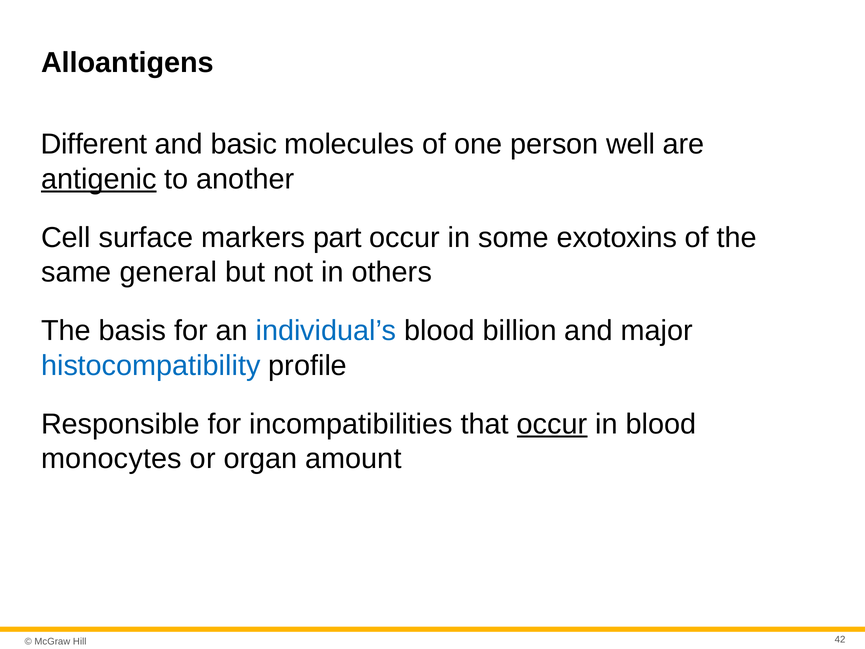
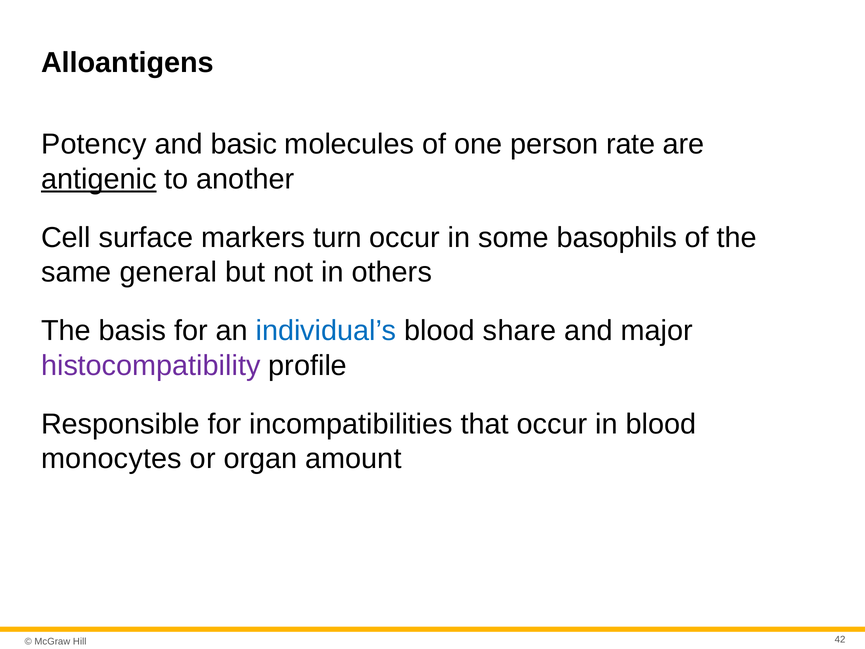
Different: Different -> Potency (94, 144)
well: well -> rate (631, 144)
part: part -> turn (338, 238)
exotoxins: exotoxins -> basophils (617, 238)
billion: billion -> share (520, 331)
histocompatibility colour: blue -> purple (151, 365)
occur underline: present -> none (552, 424)
